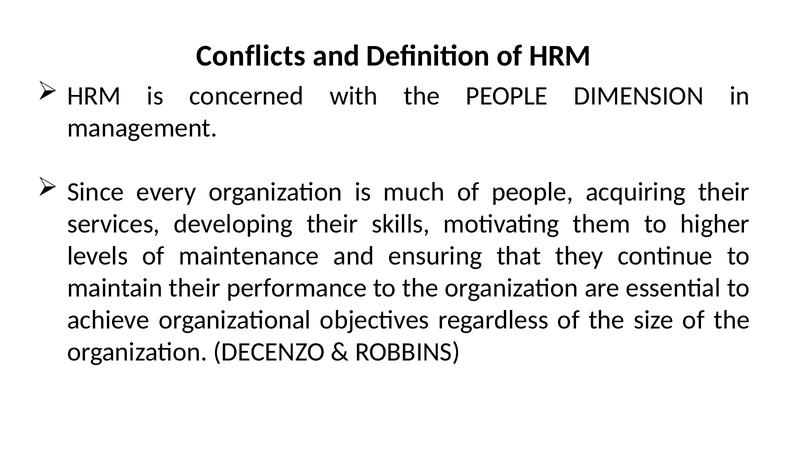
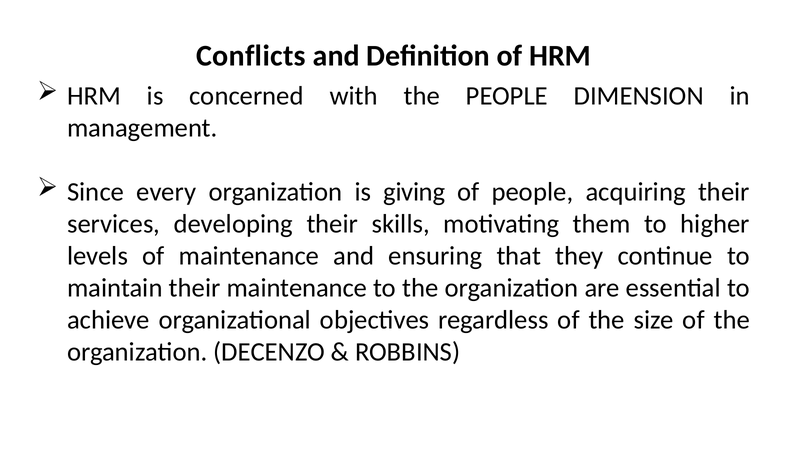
much: much -> giving (414, 192)
their performance: performance -> maintenance (297, 288)
